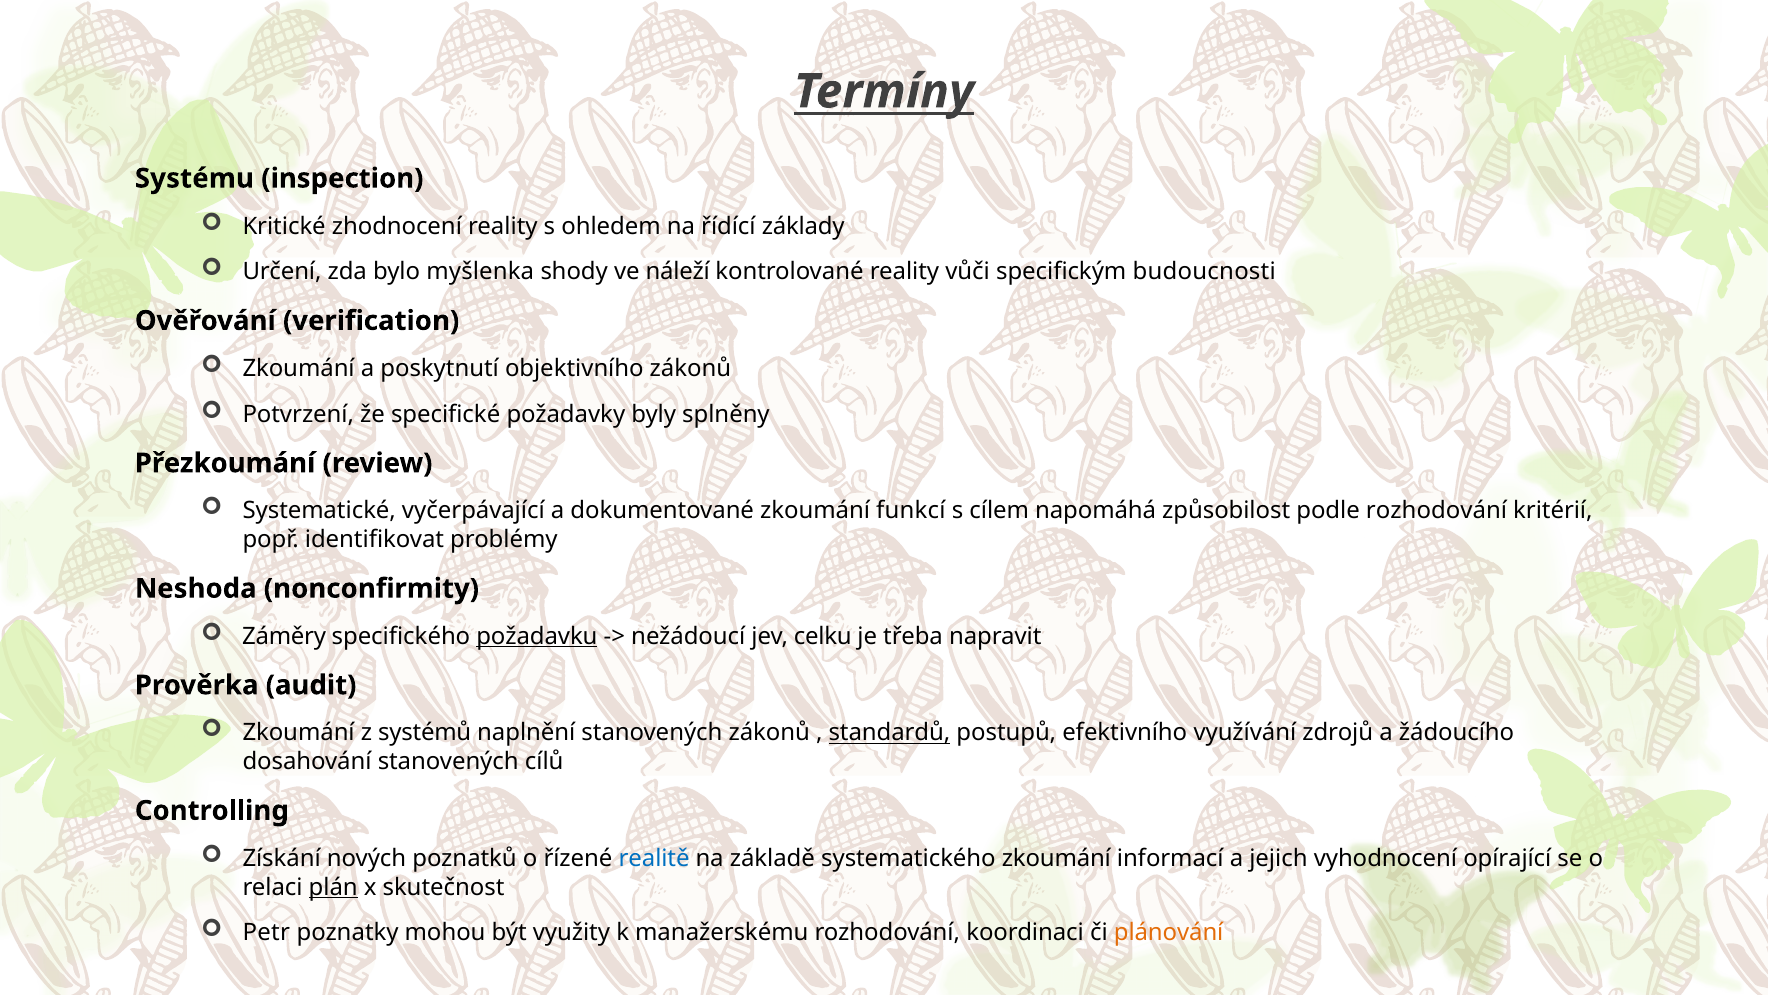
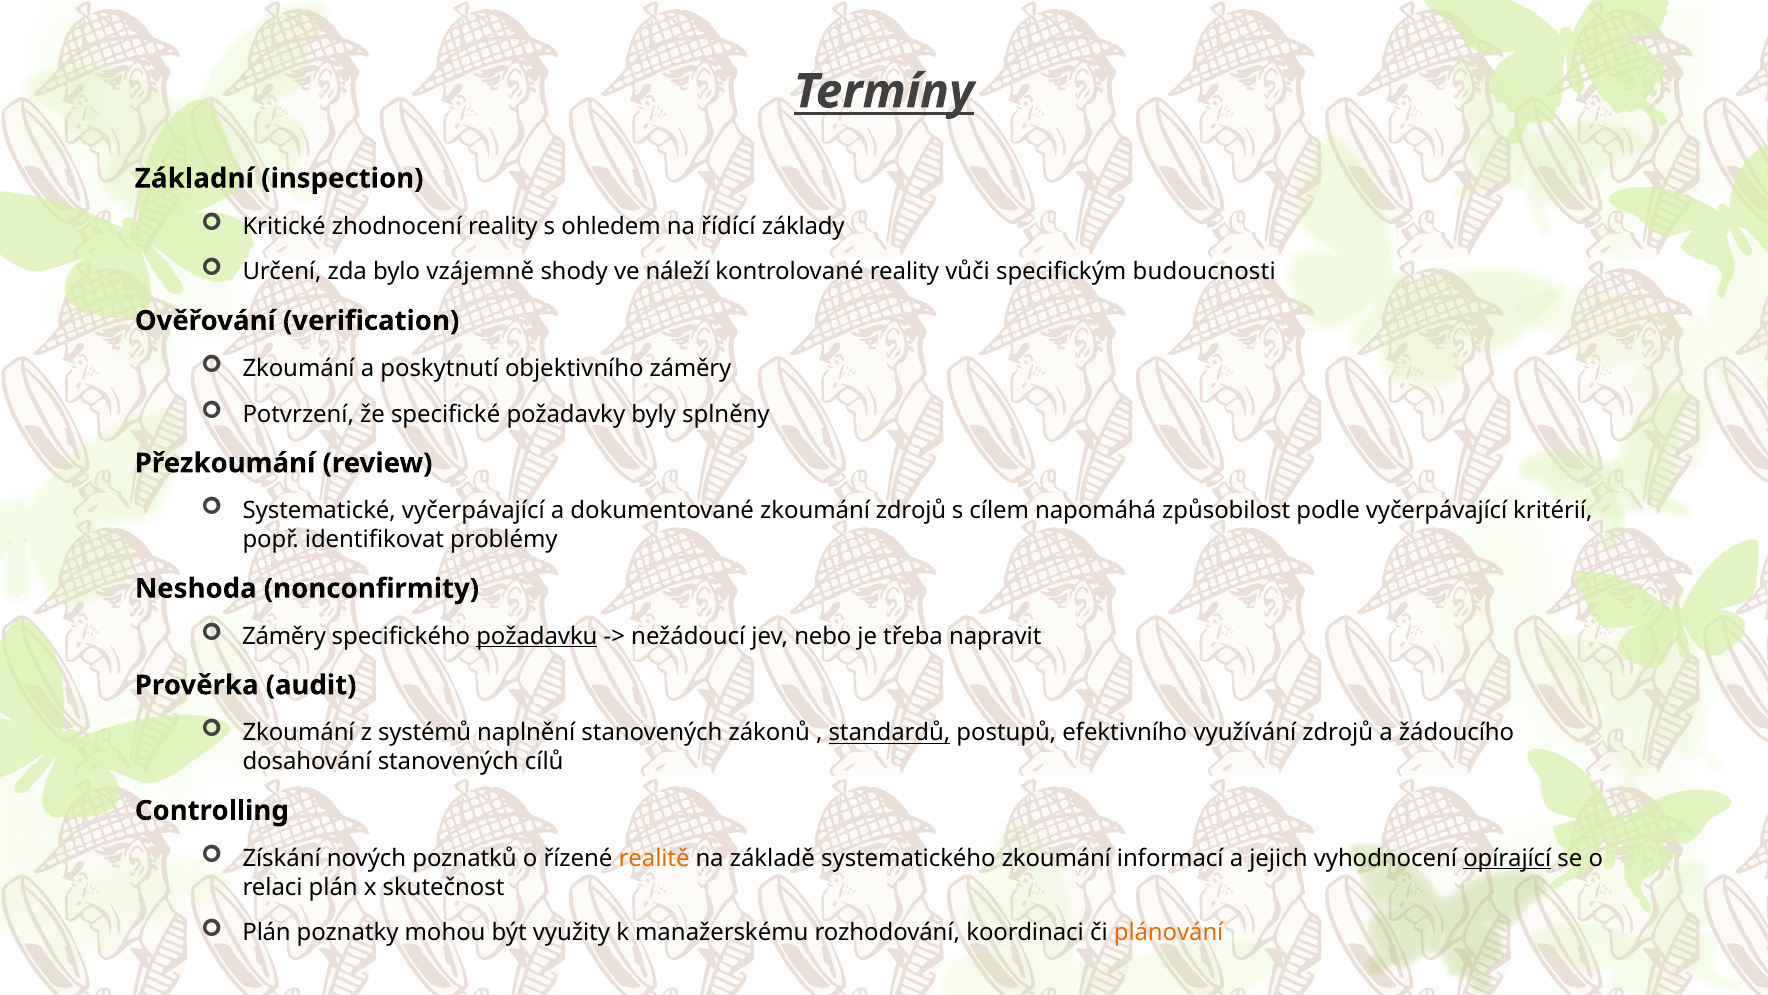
Systému: Systému -> Základní (194, 178)
myšlenka: myšlenka -> vzájemně (480, 272)
objektivního zákonů: zákonů -> záměry (691, 368)
zkoumání funkcí: funkcí -> zdrojů (911, 511)
podle rozhodování: rozhodování -> vyčerpávající (1437, 511)
celku: celku -> nebo (823, 636)
realitě colour: blue -> orange (654, 858)
opírající underline: none -> present (1507, 858)
plán underline: present -> none (333, 887)
Petr: Petr -> Plán (267, 932)
